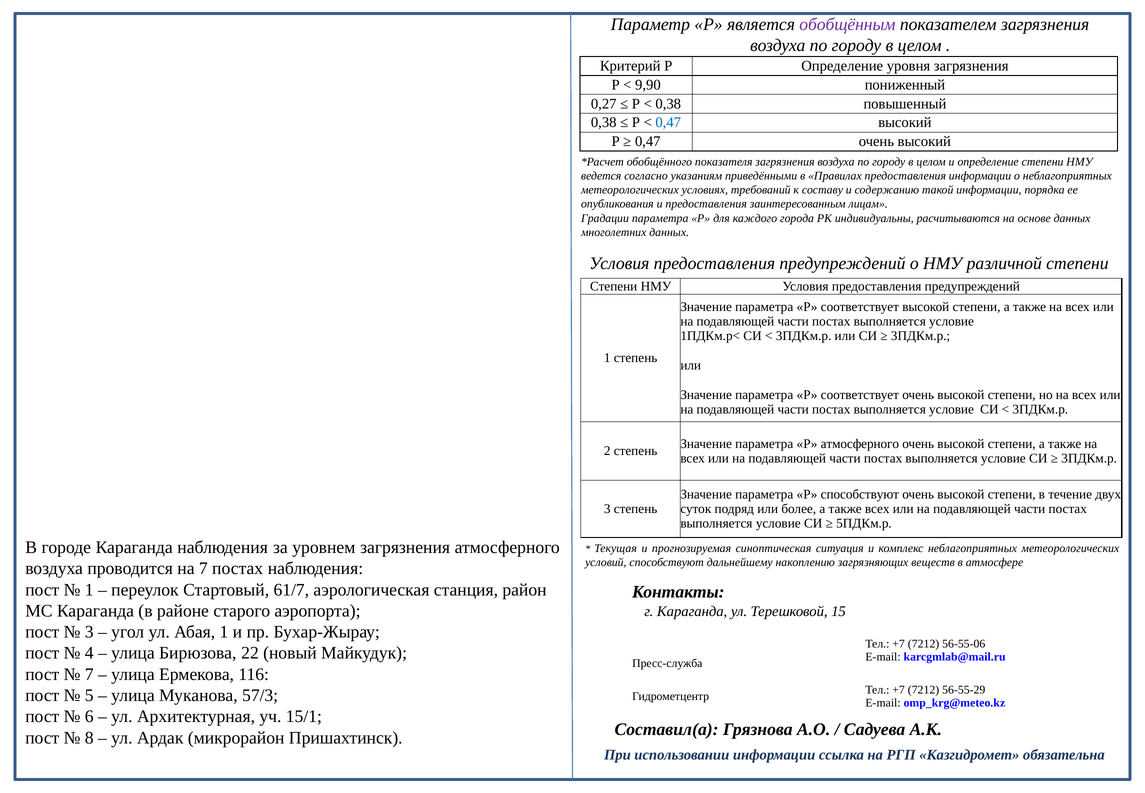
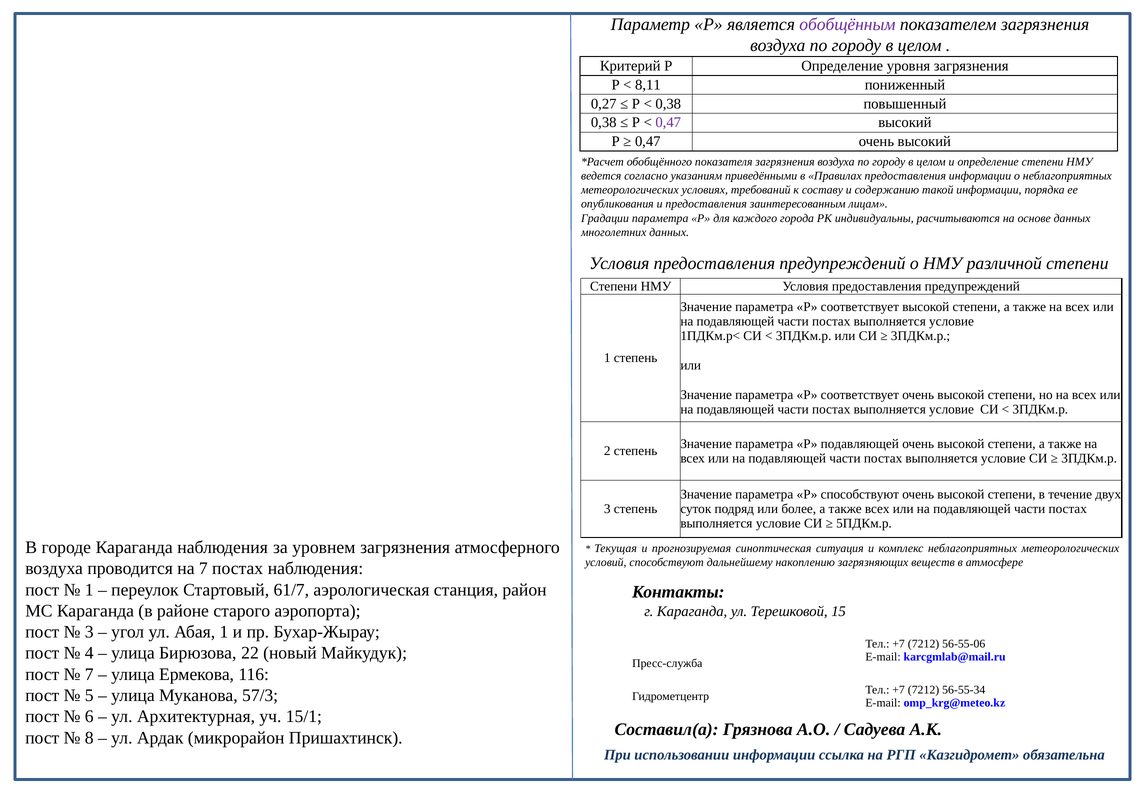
9,90: 9,90 -> 8,11 (648, 85)
0,47 colour: blue -> purple (668, 123)
Р атмосферного: атмосферного -> подавляющей (860, 443)
56-55-29: 56-55-29 -> 56-55-34 (964, 689)
